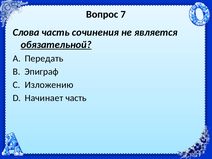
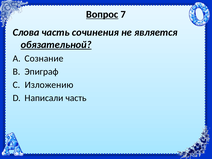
Вопрос underline: none -> present (102, 14)
Передать: Передать -> Сознание (44, 58)
Начинает: Начинает -> Написали (44, 98)
